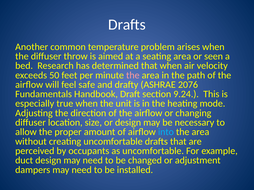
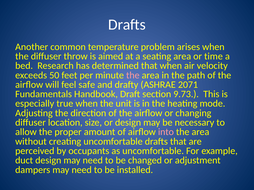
seen: seen -> time (213, 56)
2076: 2076 -> 2071 (188, 85)
9.24: 9.24 -> 9.73 (186, 94)
into colour: light blue -> pink (166, 132)
